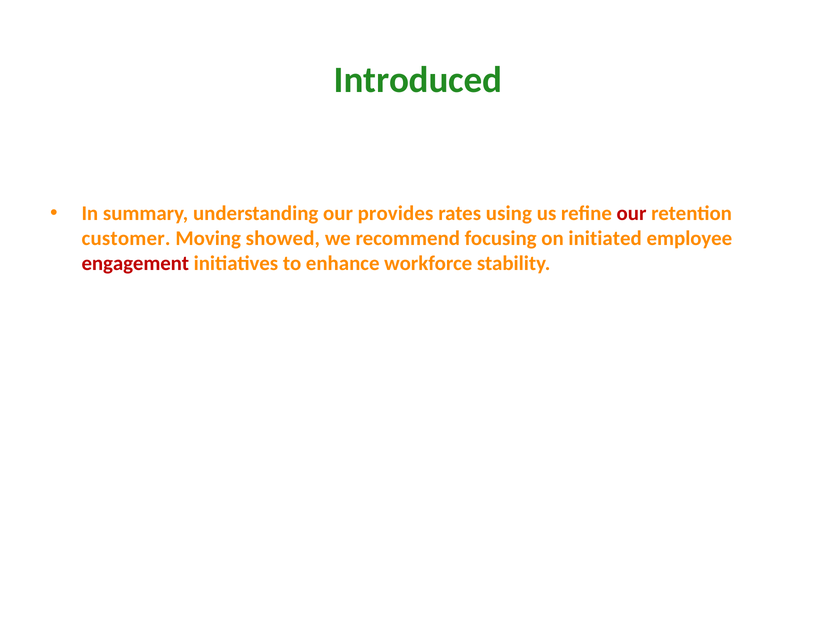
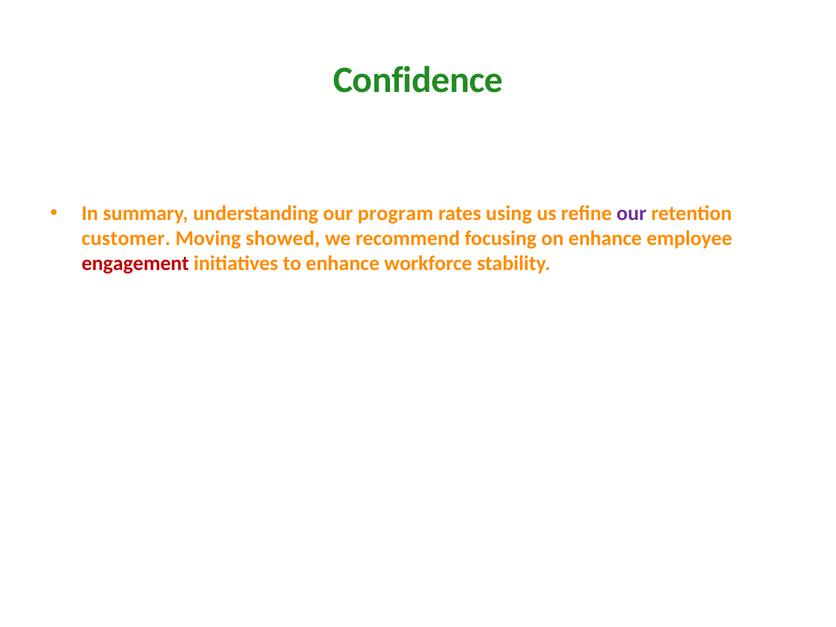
Introduced: Introduced -> Confidence (418, 80)
provides: provides -> program (395, 213)
our colour: red -> purple (632, 213)
on initiated: initiated -> enhance (605, 238)
